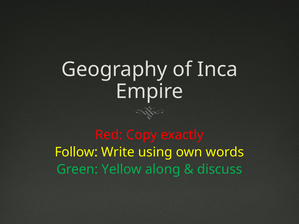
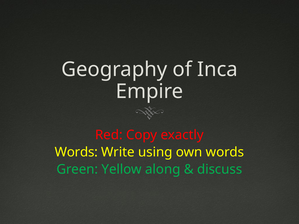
Follow: Follow -> Words (76, 152)
